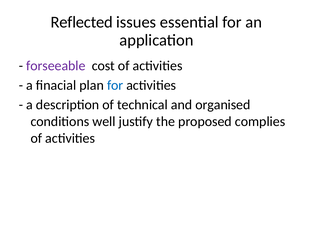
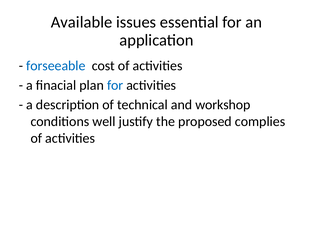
Reflected: Reflected -> Available (82, 22)
forseeable colour: purple -> blue (56, 66)
organised: organised -> workshop (223, 105)
